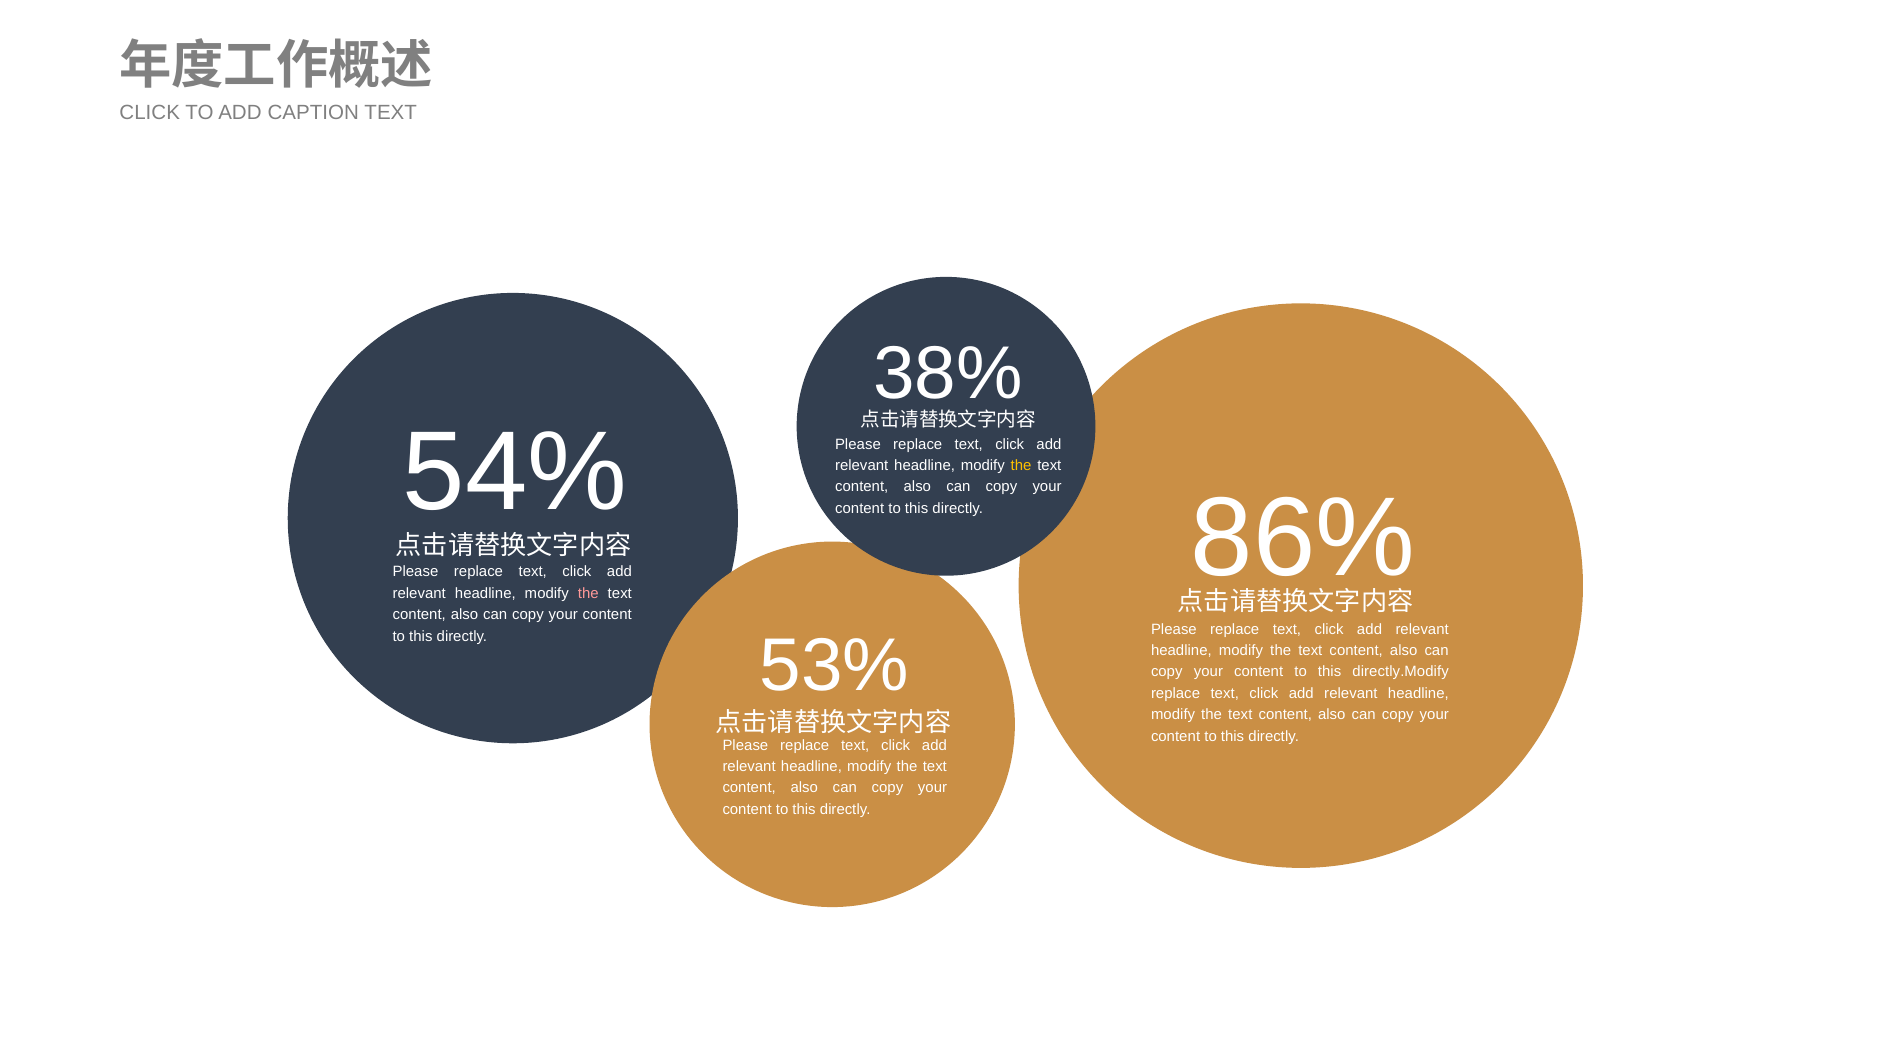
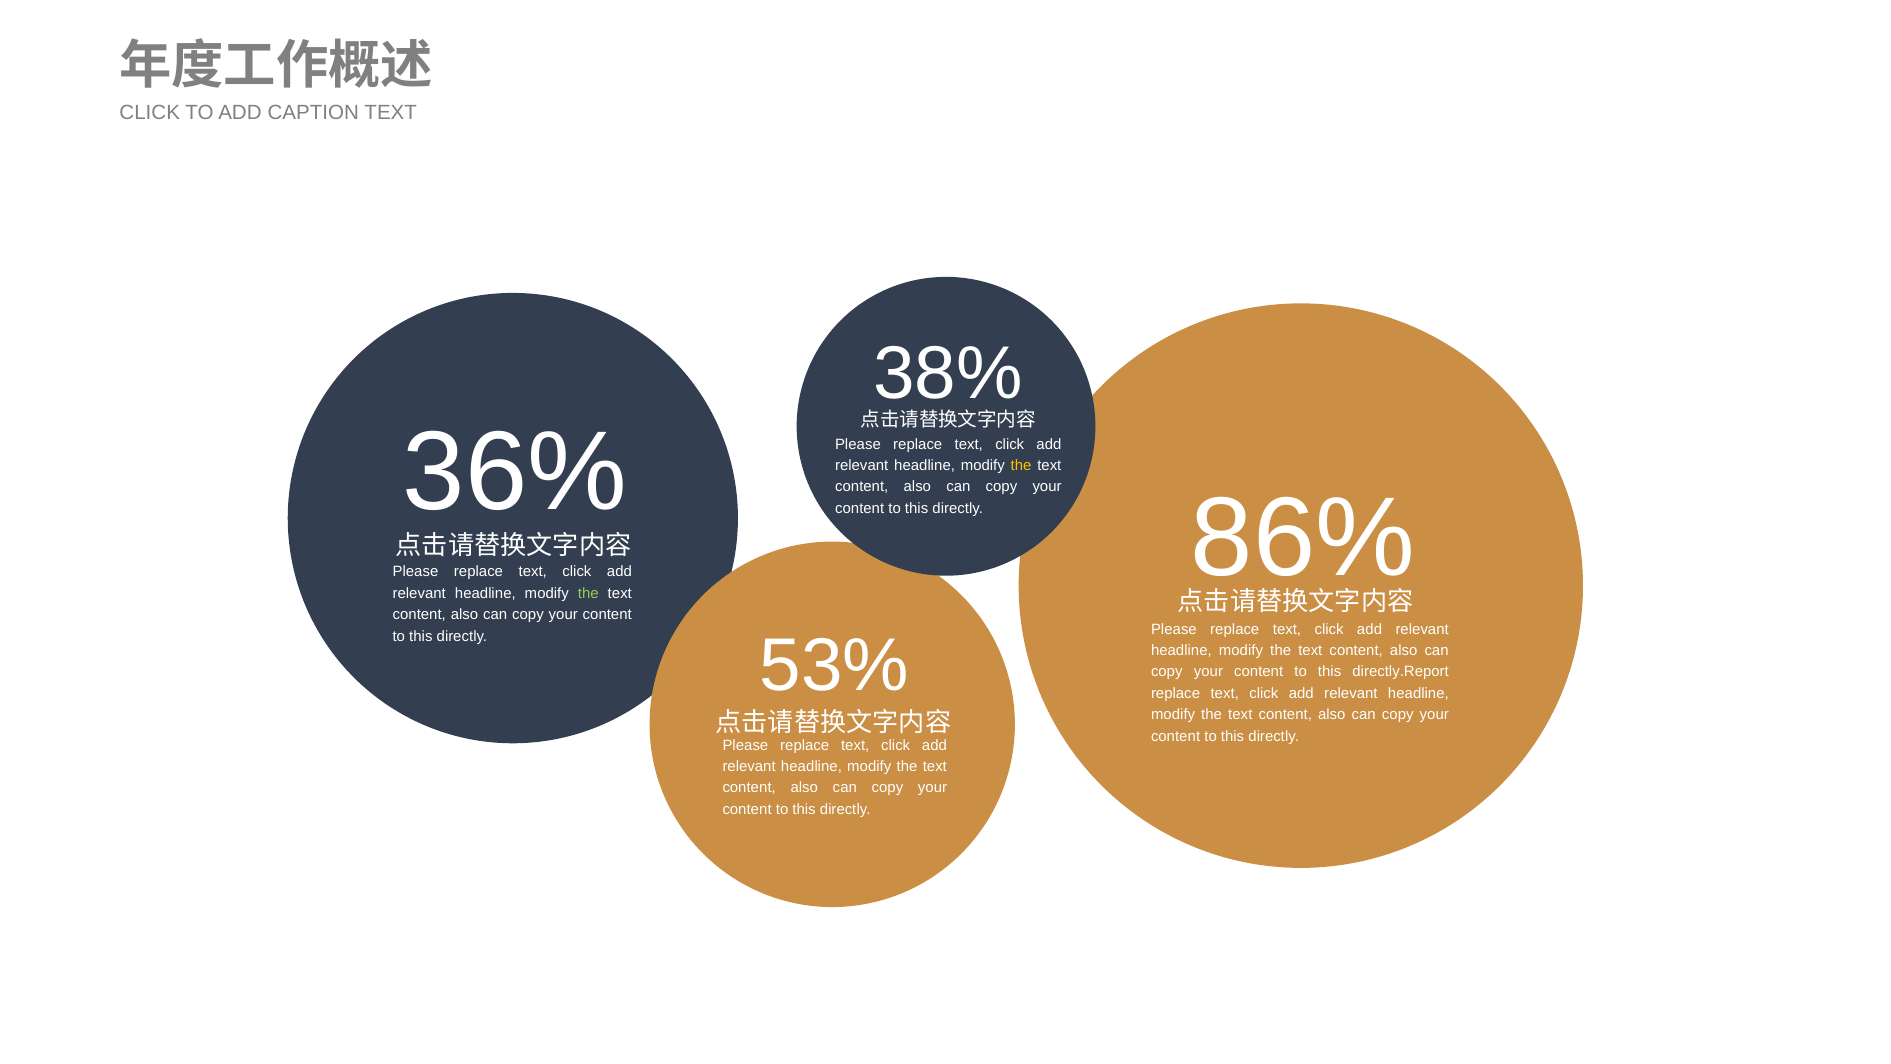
54%: 54% -> 36% (515, 472)
the colour: pink -> light green (588, 593)
directly.Modify: directly.Modify -> directly.Report (1401, 672)
